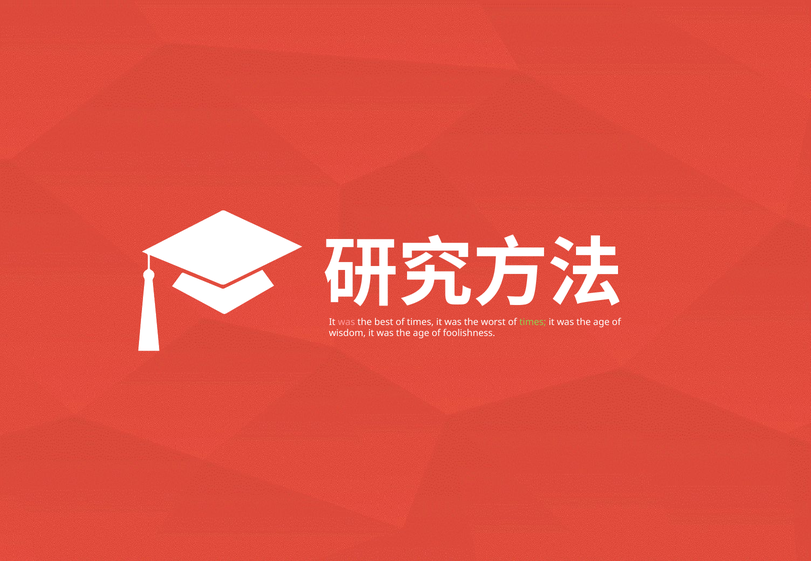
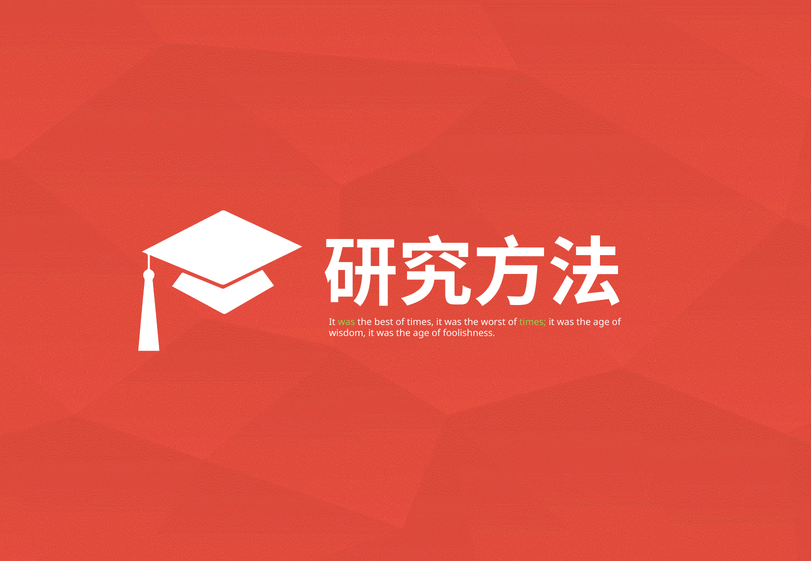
was colour: pink -> light green (347, 322)
